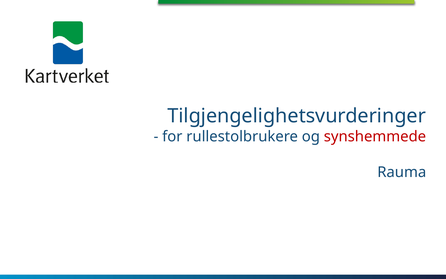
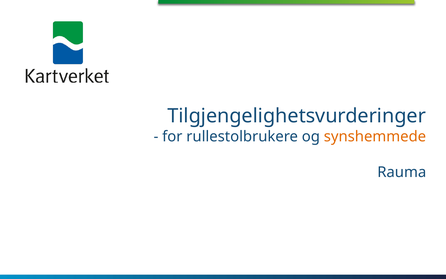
synshemmede colour: red -> orange (375, 136)
